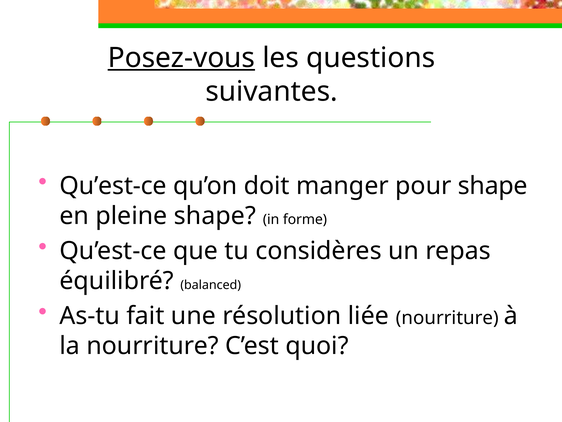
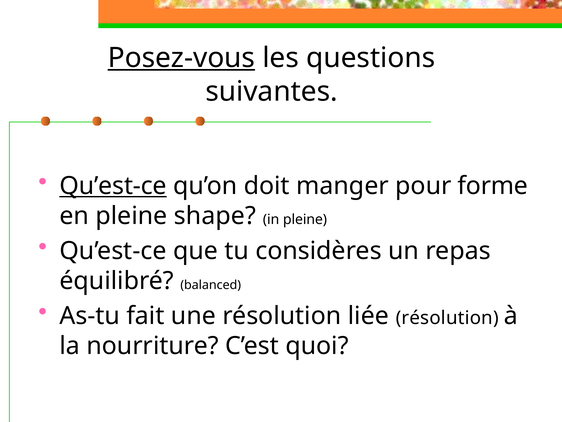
Qu’est-ce underline: none -> present (113, 186)
pour shape: shape -> forme (493, 186)
in forme: forme -> pleine (305, 219)
liée nourriture: nourriture -> résolution (447, 318)
